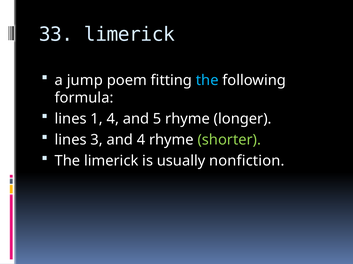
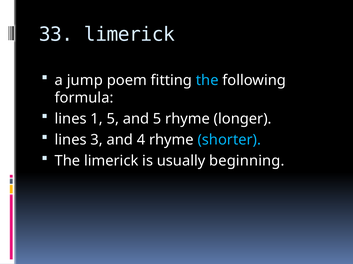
1 4: 4 -> 5 (113, 119)
shorter colour: light green -> light blue (229, 140)
nonfiction: nonfiction -> beginning (247, 161)
